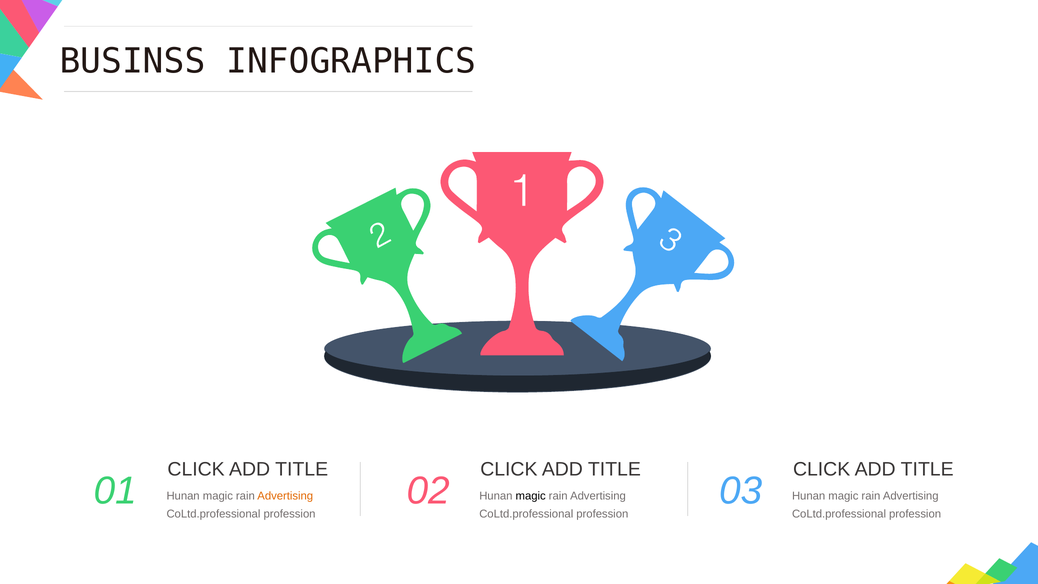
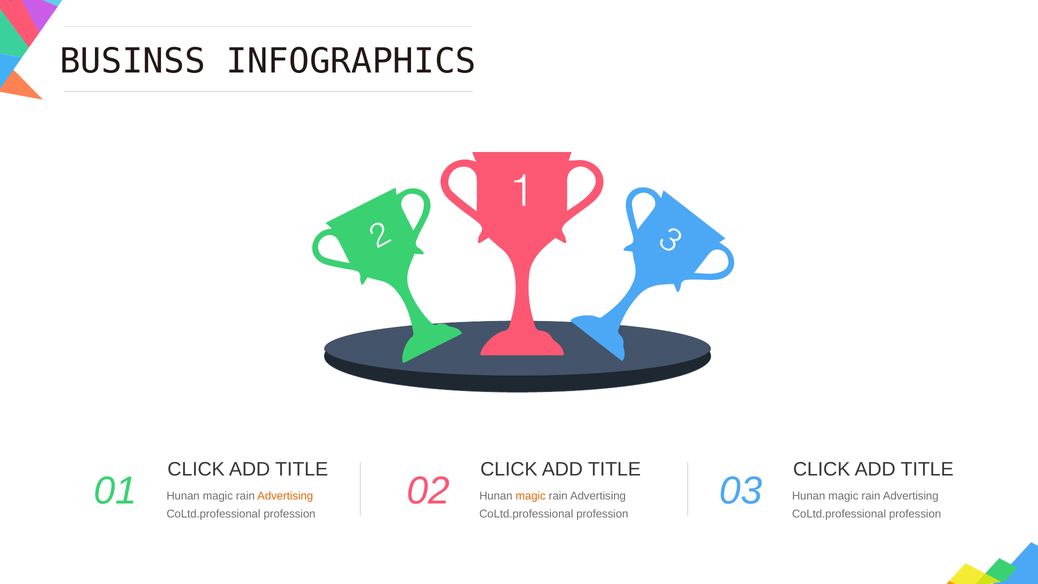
magic colour: black -> orange (531, 496)
